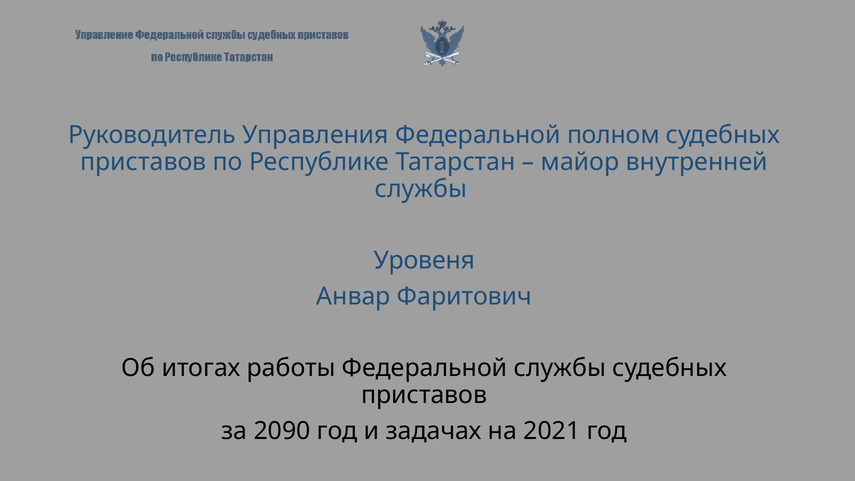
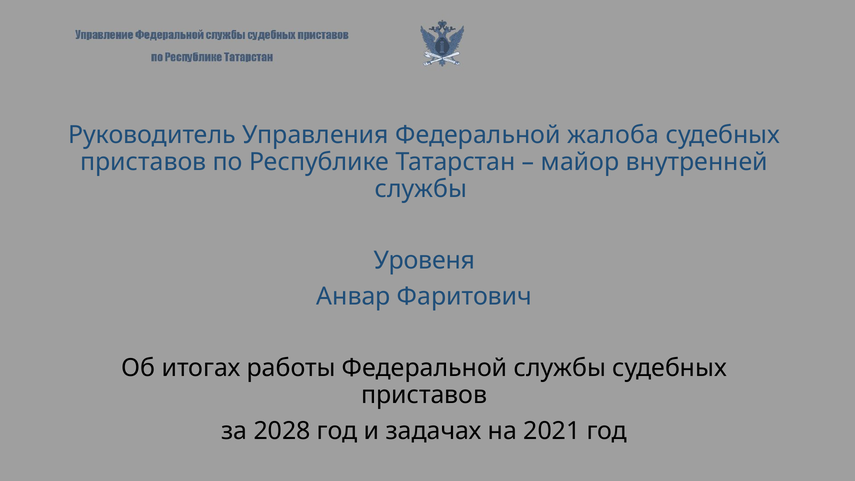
полном: полном -> жалоба (613, 135)
2090: 2090 -> 2028 (282, 431)
